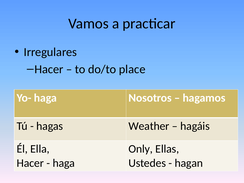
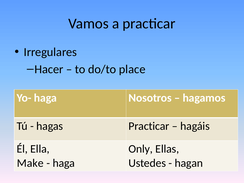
hagas Weather: Weather -> Practicar (149, 126)
Hacer: Hacer -> Make (30, 163)
